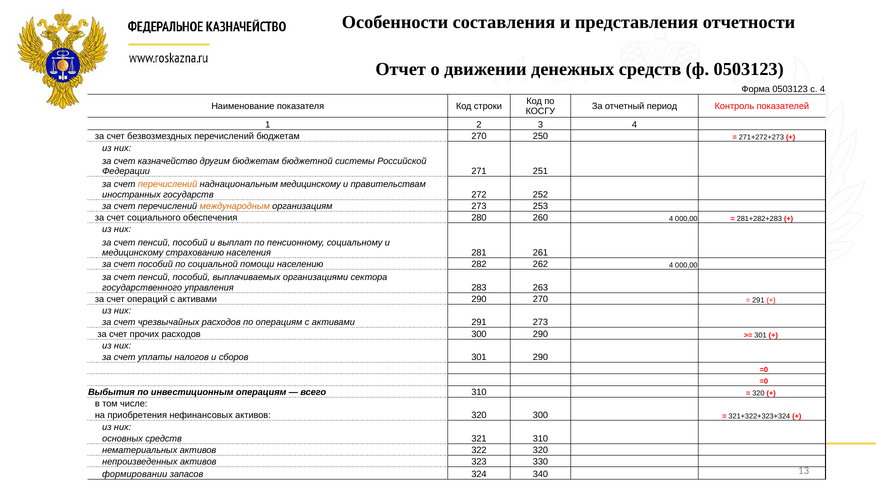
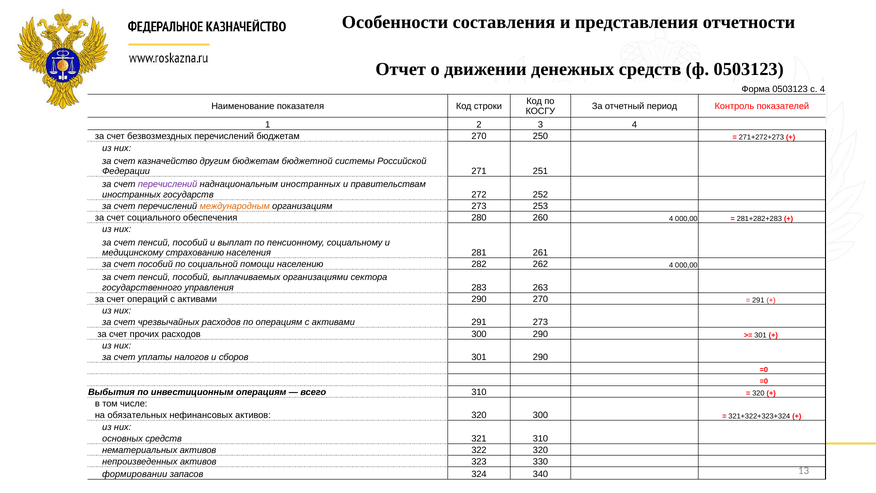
перечислений colour: orange -> purple (168, 184)
наднациональным медицинскому: медицинскому -> иностранных (310, 184)
приобретения: приобретения -> обязательных (137, 415)
